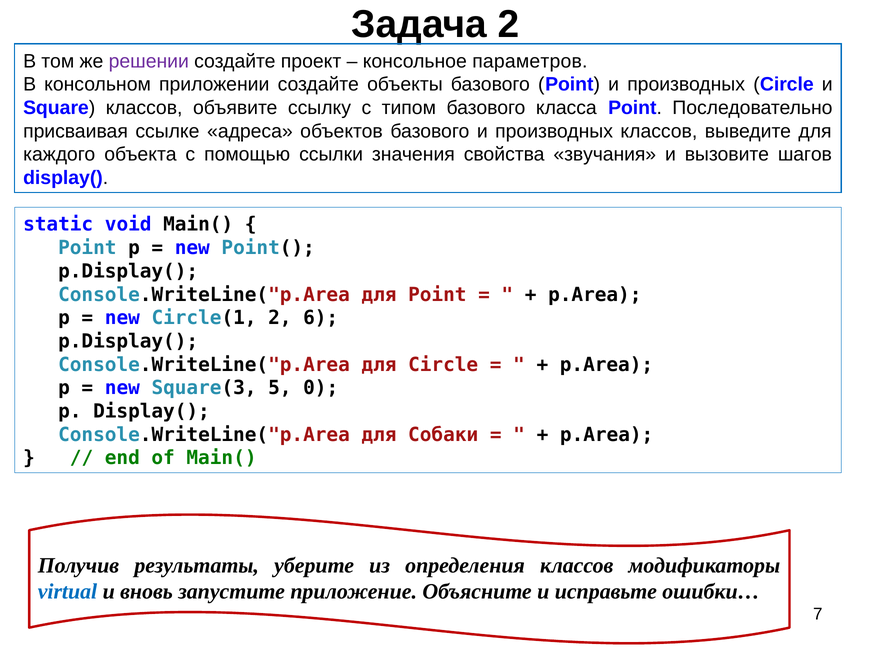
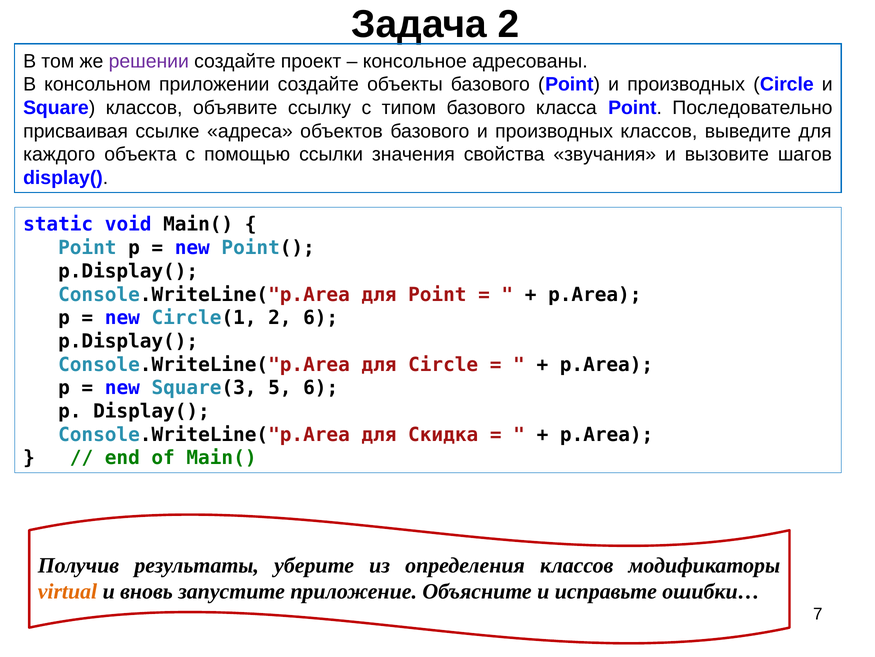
параметров: параметров -> адресованы (530, 61)
5 0: 0 -> 6 (321, 388)
Собаки: Собаки -> Скидка (443, 434)
virtual colour: blue -> orange (67, 591)
